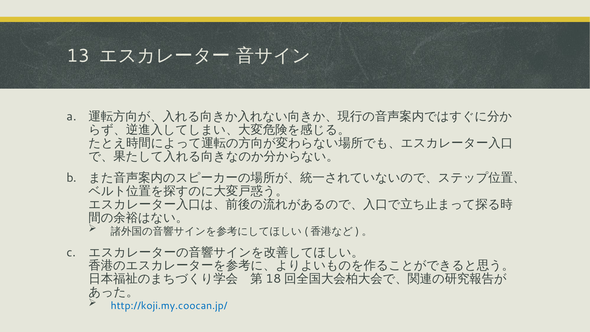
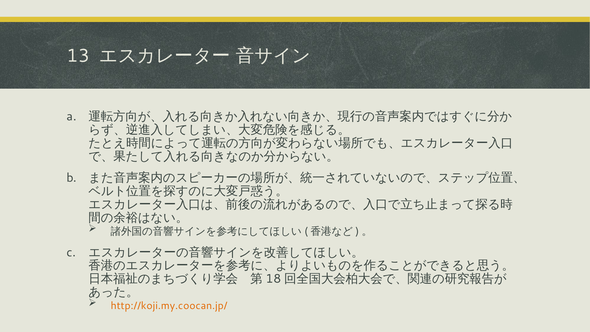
http://koji.my.coocan.jp/ colour: blue -> orange (169, 306)
